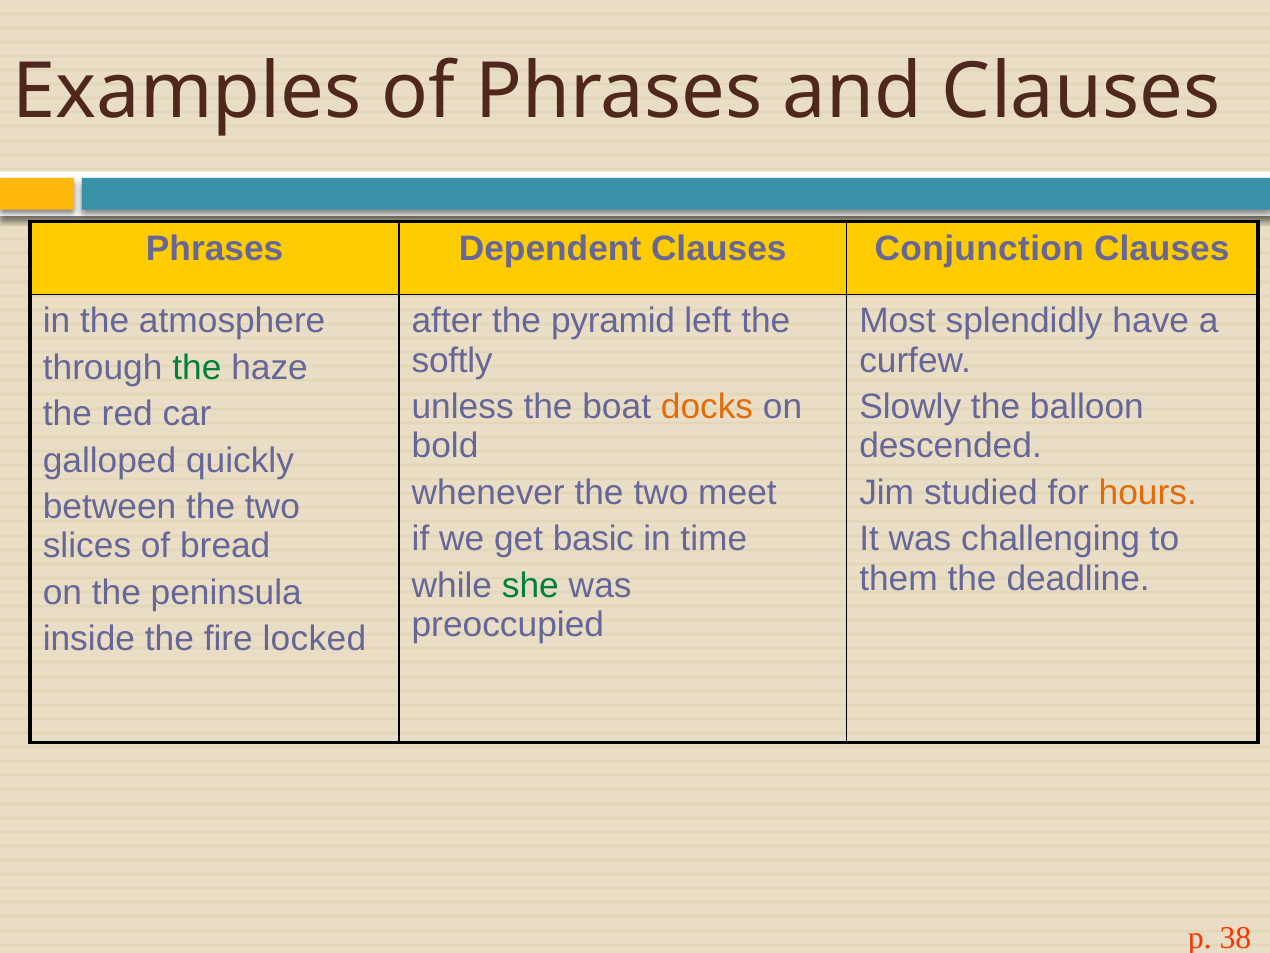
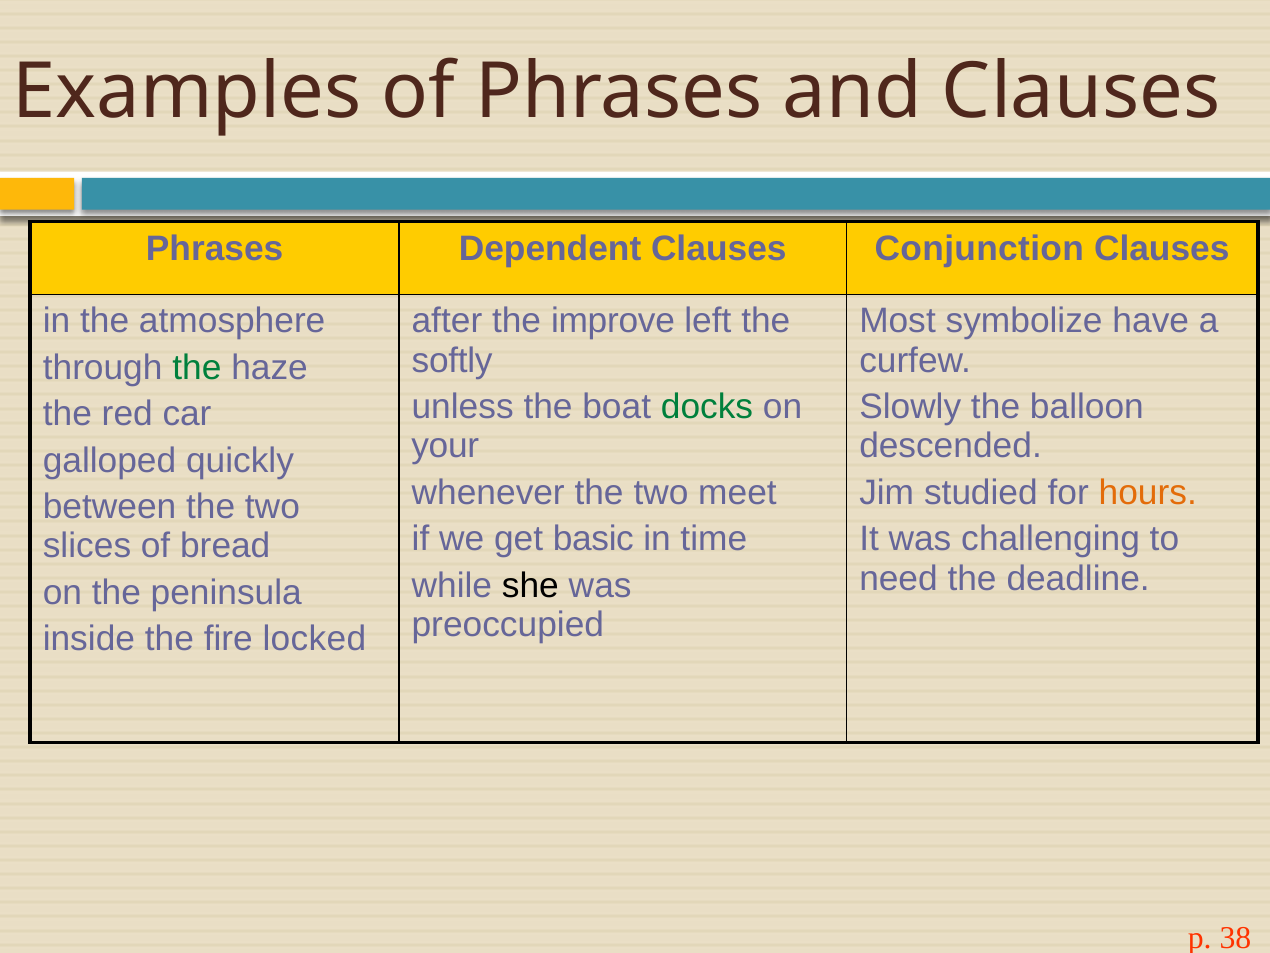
pyramid: pyramid -> improve (613, 321)
splendidly: splendidly -> symbolize (1024, 321)
docks colour: orange -> green (707, 407)
bold: bold -> your (445, 446)
them: them -> need (899, 578)
she colour: green -> black (530, 585)
